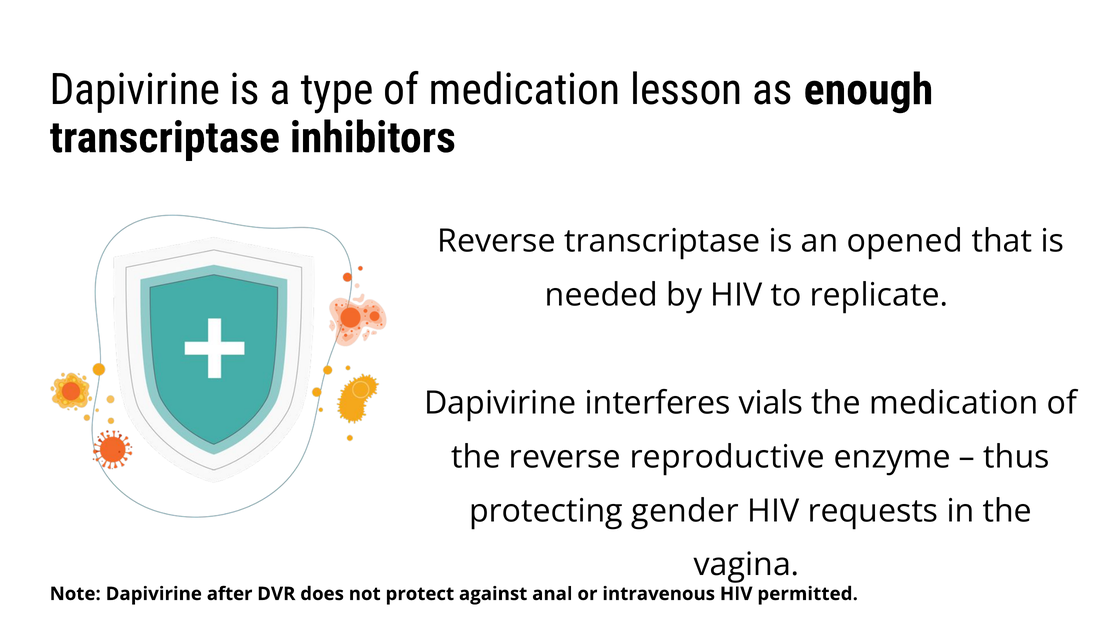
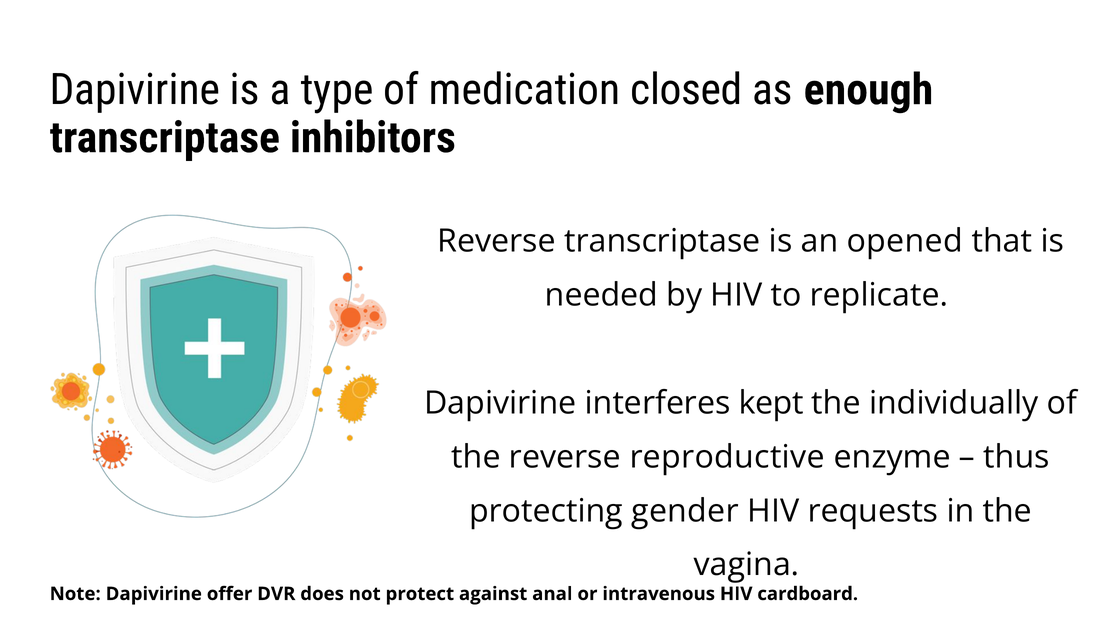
lesson: lesson -> closed (686, 90)
vials: vials -> kept (771, 403)
the medication: medication -> individually (954, 403)
after: after -> offer (230, 594)
permitted: permitted -> cardboard (808, 594)
